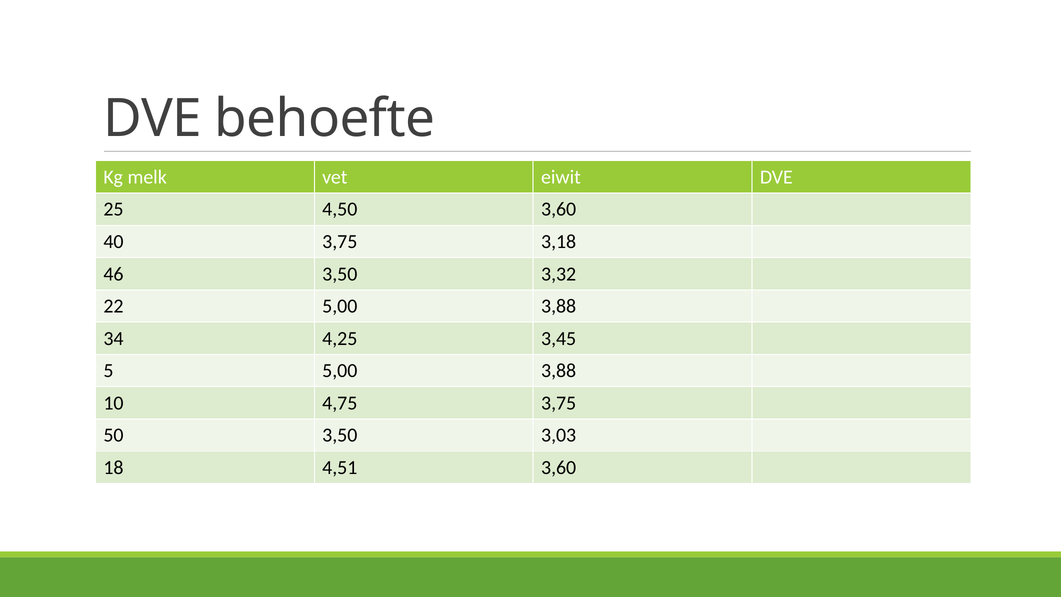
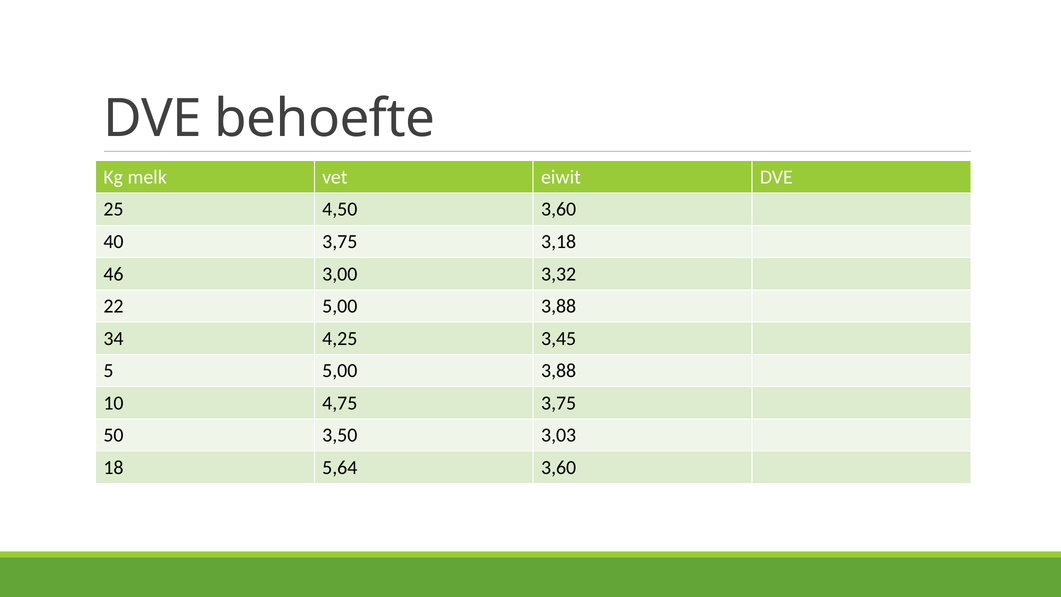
46 3,50: 3,50 -> 3,00 (340, 274)
4,51: 4,51 -> 5,64 (340, 467)
